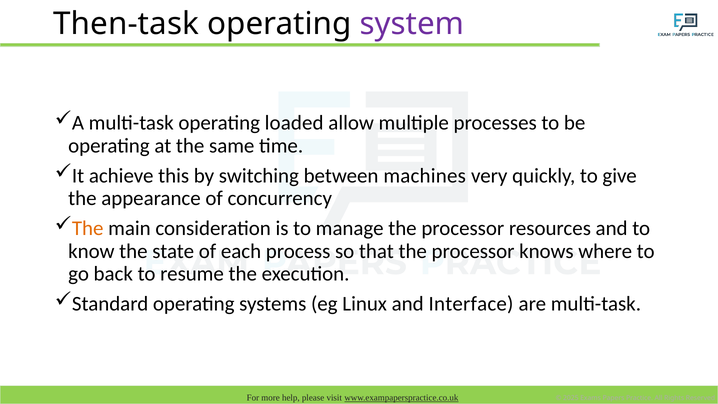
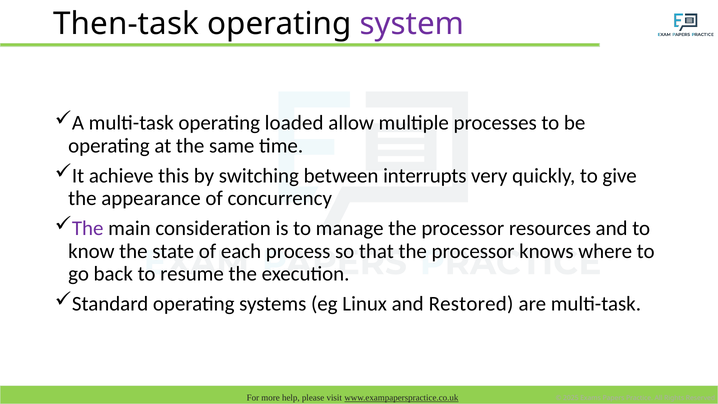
machines: machines -> interrupts (425, 176)
The colour: orange -> purple (88, 228)
Interface: Interface -> Restored (471, 304)
